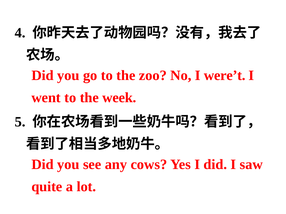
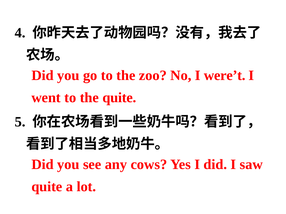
the week: week -> quite (119, 98)
